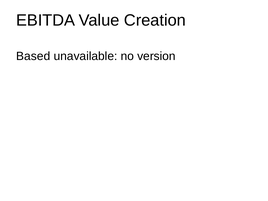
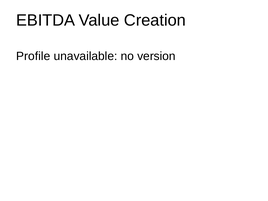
Based: Based -> Profile (33, 56)
